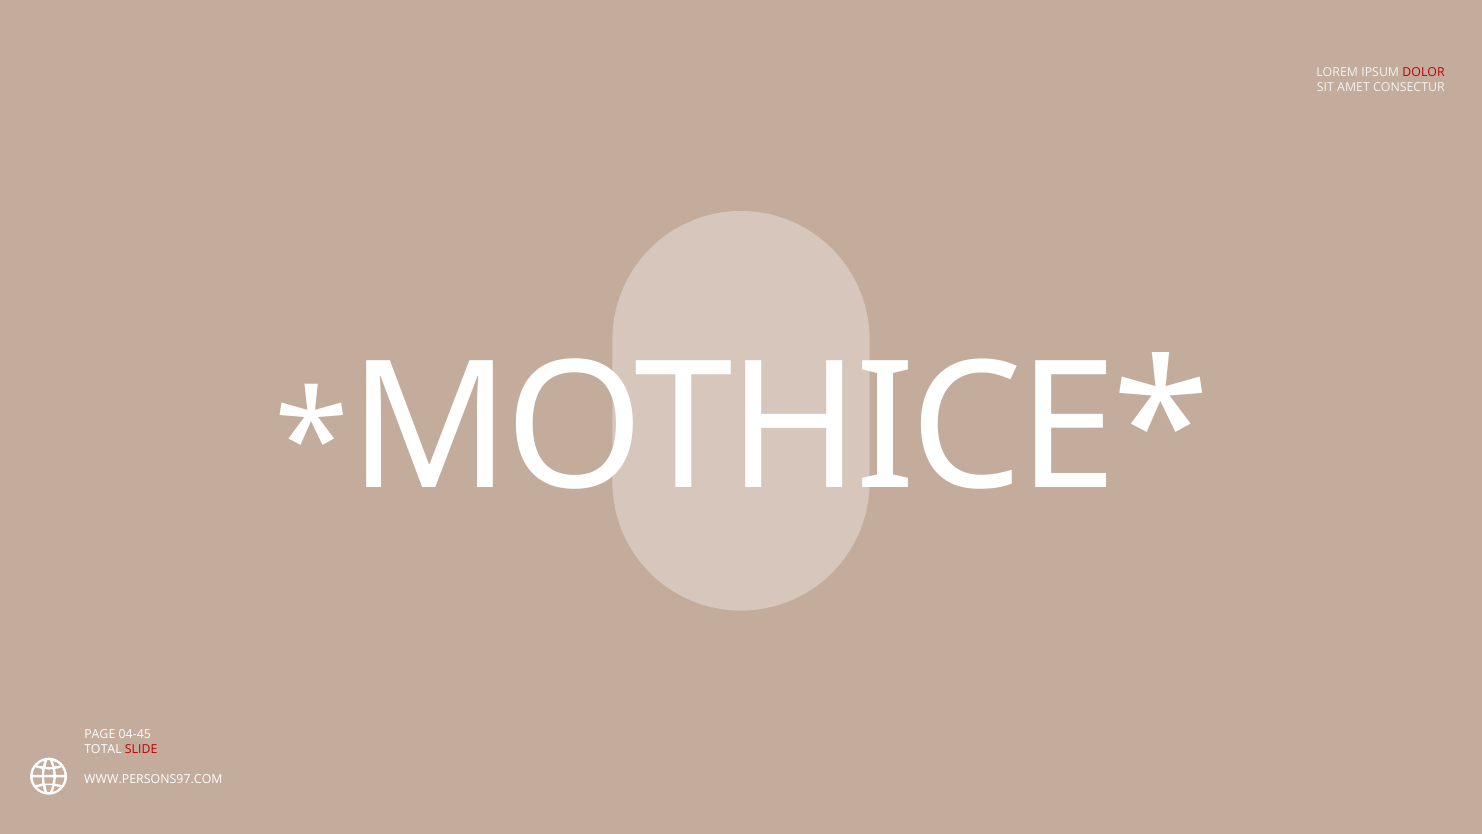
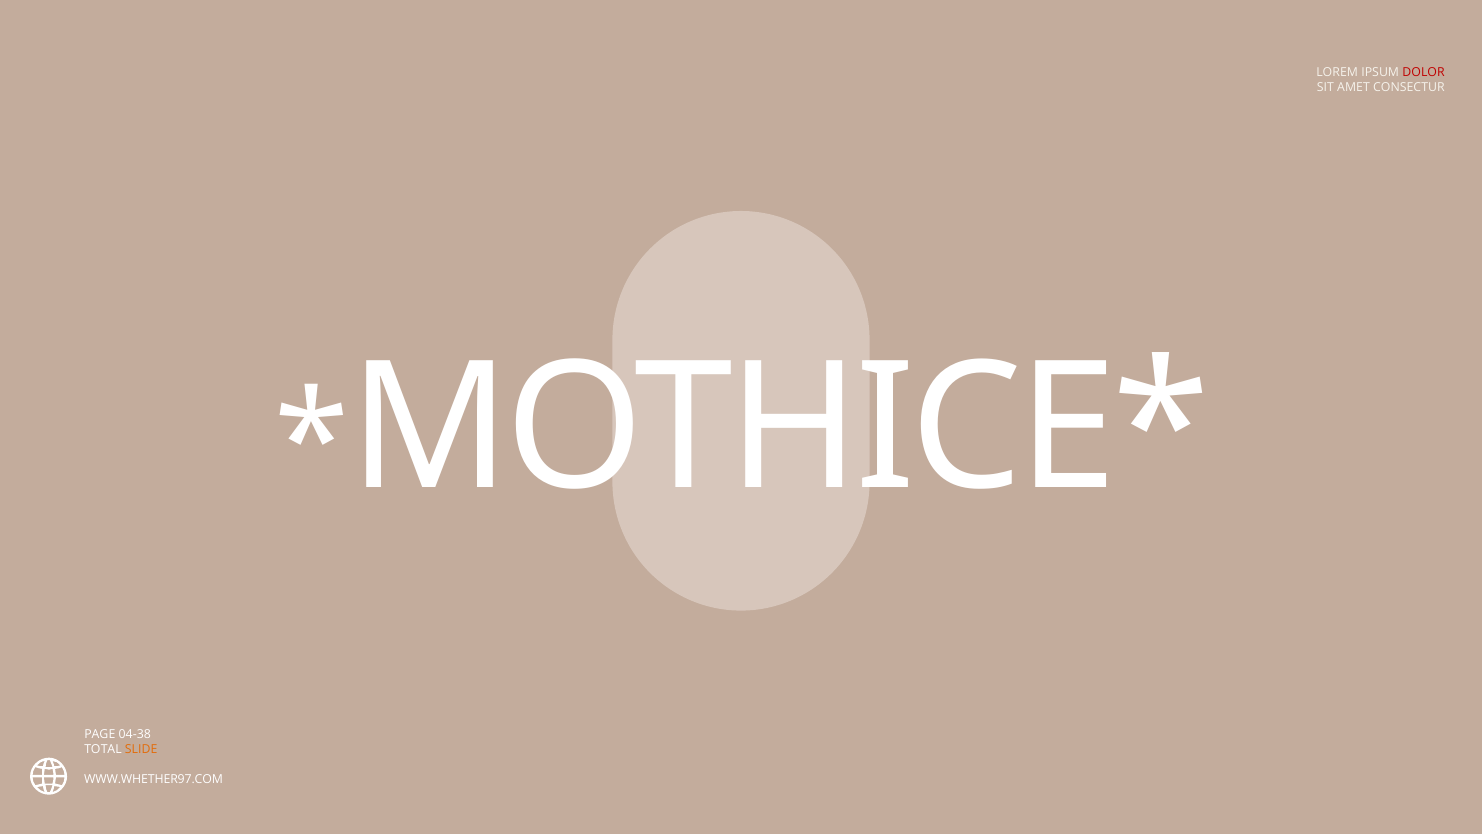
04-45: 04-45 -> 04-38 (135, 735)
SLIDE colour: red -> orange (141, 749)
WWW.PERSONS97.COM: WWW.PERSONS97.COM -> WWW.WHETHER97.COM (153, 779)
